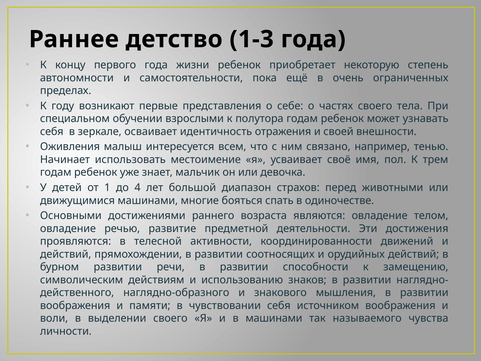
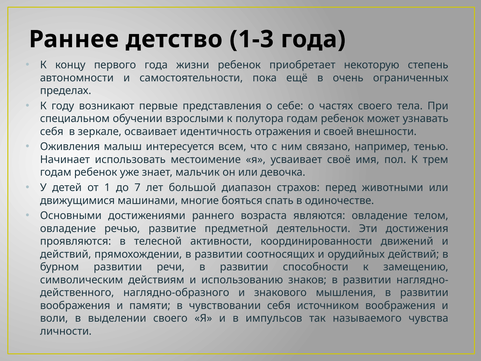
4: 4 -> 7 (138, 188)
в машинами: машинами -> импульсов (274, 318)
